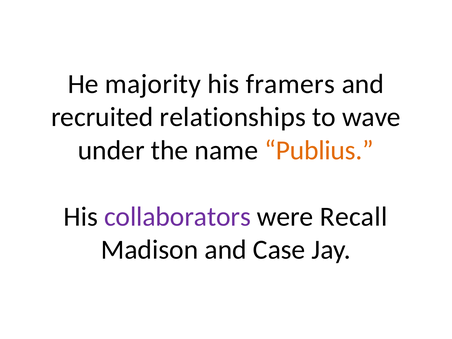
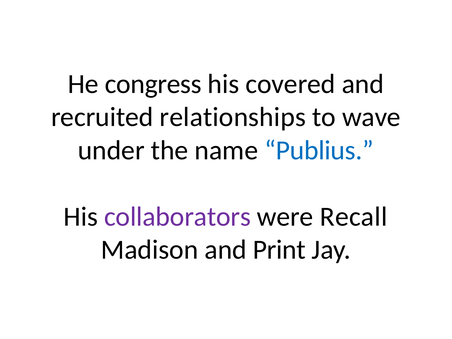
majority: majority -> congress (153, 84)
framers: framers -> covered (290, 84)
Publius colour: orange -> blue (319, 150)
Case: Case -> Print (279, 250)
